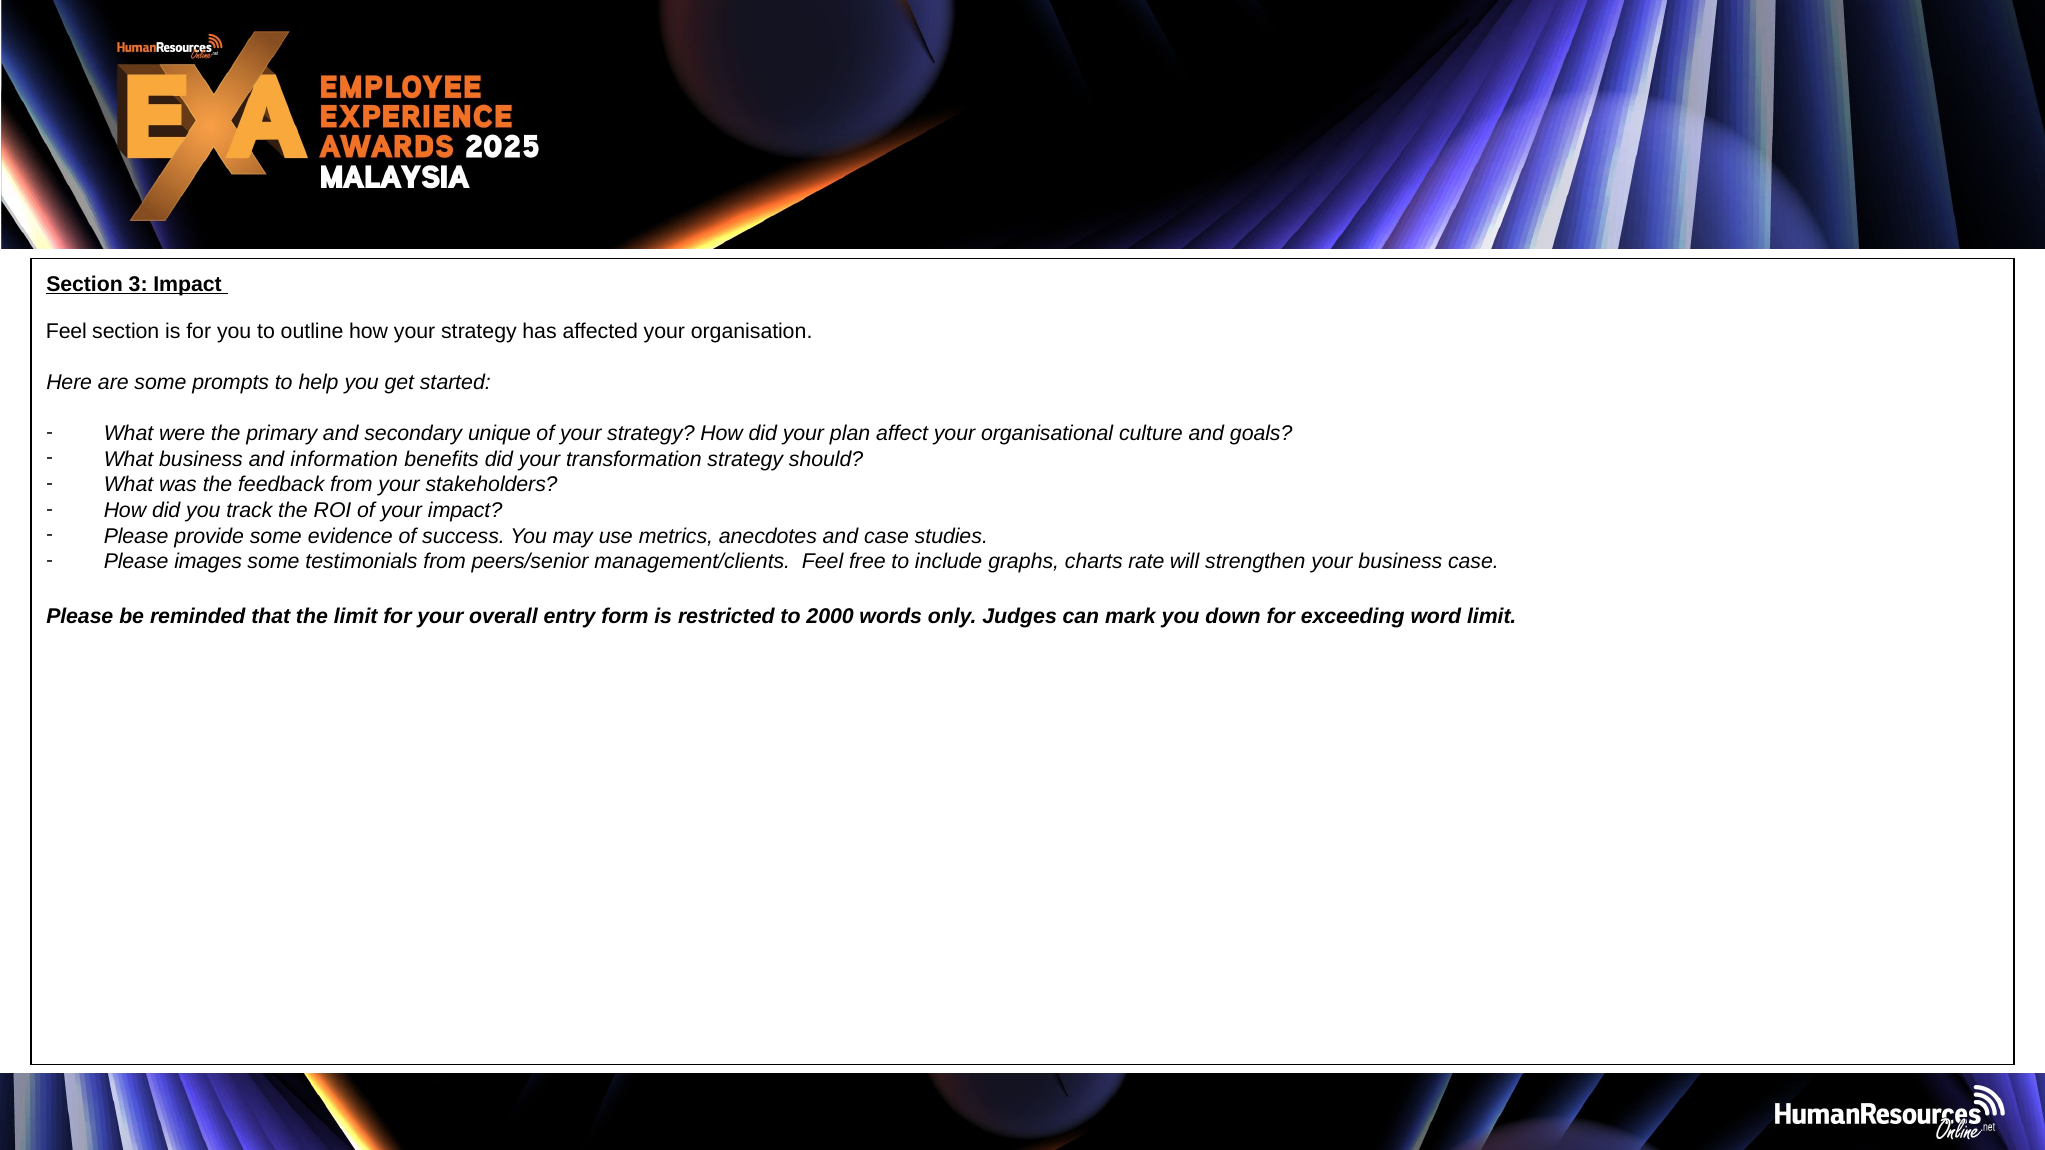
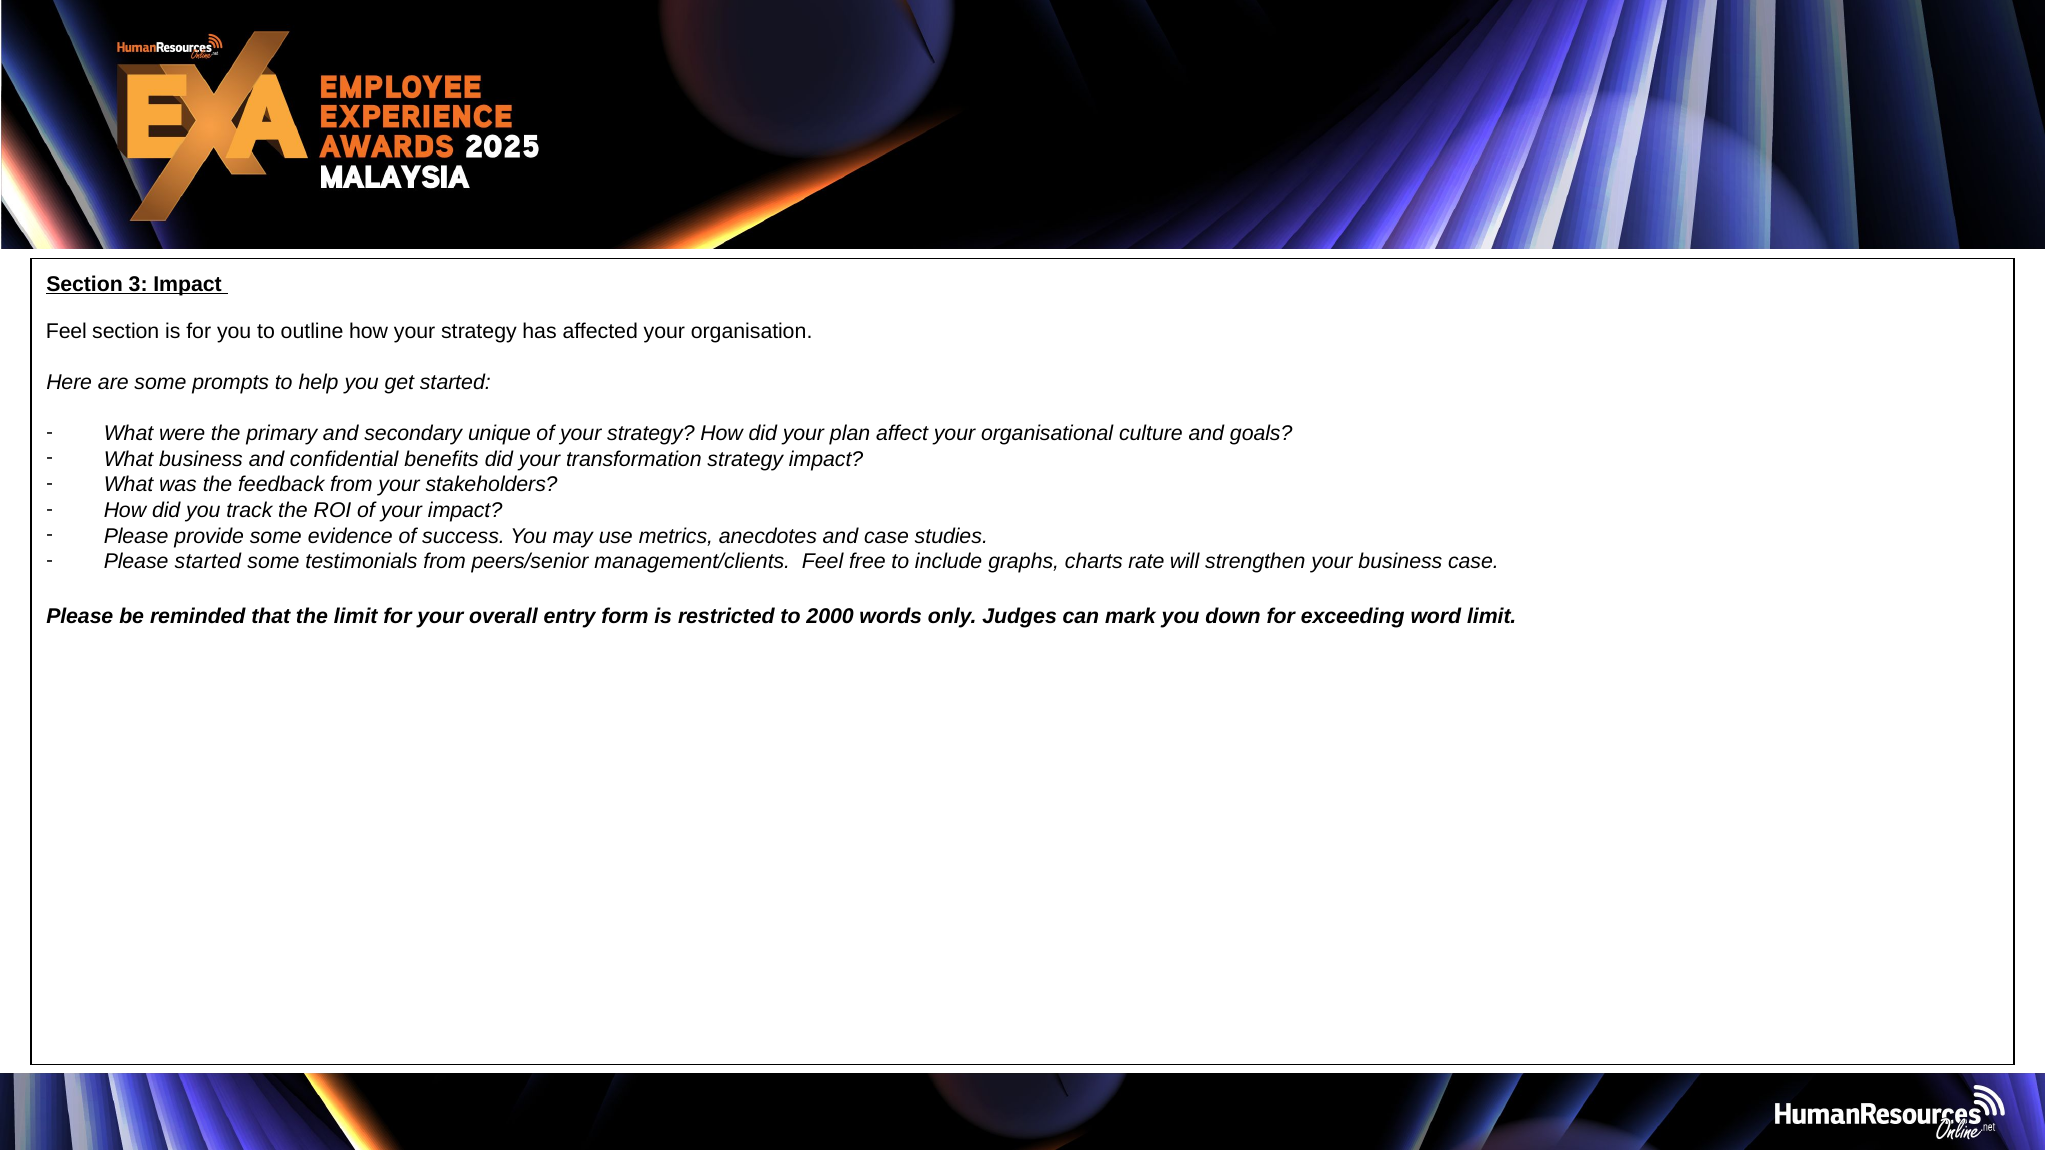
information: information -> confidential (344, 459)
strategy should: should -> impact (826, 459)
Please images: images -> started (208, 562)
